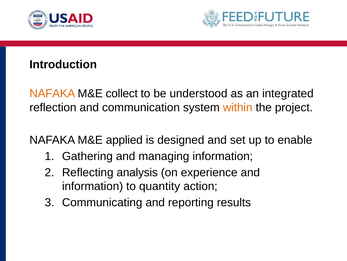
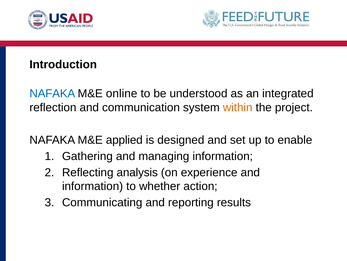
NAFAKA colour: orange -> blue (52, 93)
collect: collect -> online (122, 93)
quantity: quantity -> whether (160, 186)
